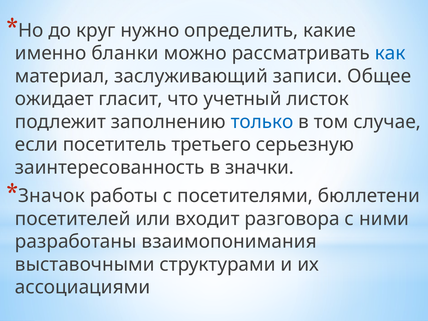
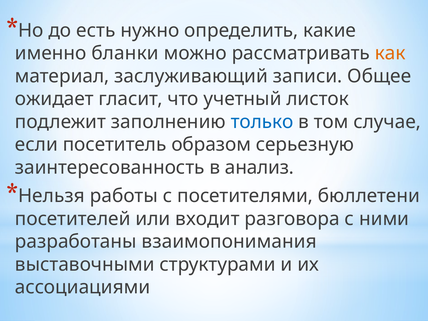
круг: круг -> есть (96, 30)
как colour: blue -> orange (390, 53)
третьего: третьего -> образом (211, 145)
значки: значки -> анализ (260, 167)
Значок: Значок -> Нельзя (51, 196)
